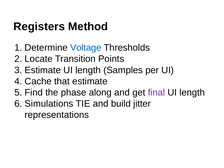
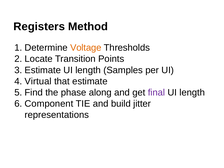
Voltage colour: blue -> orange (86, 48)
Cache: Cache -> Virtual (38, 81)
Simulations: Simulations -> Component (49, 104)
